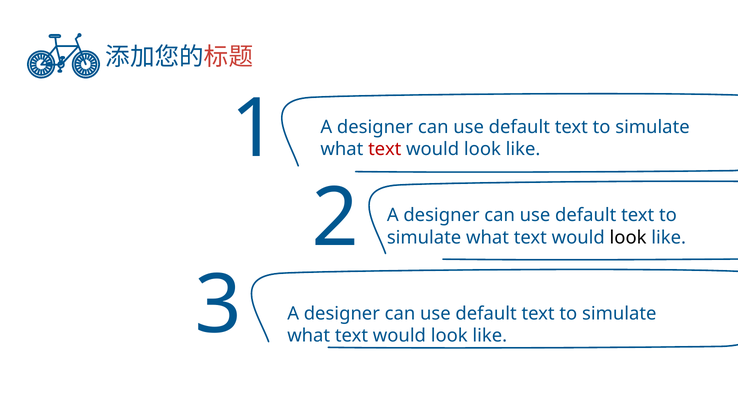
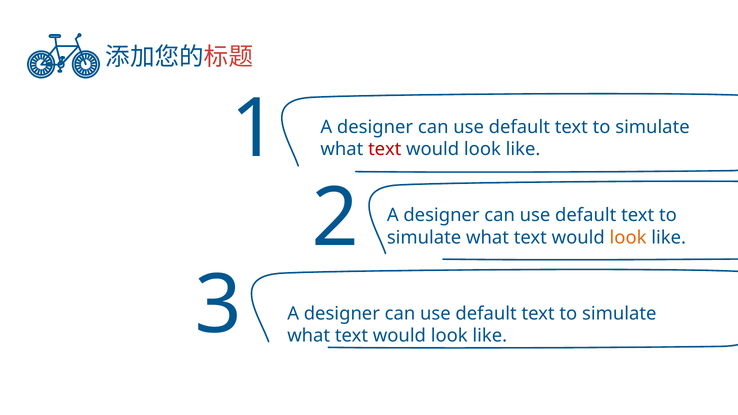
look colour: black -> orange (628, 238)
